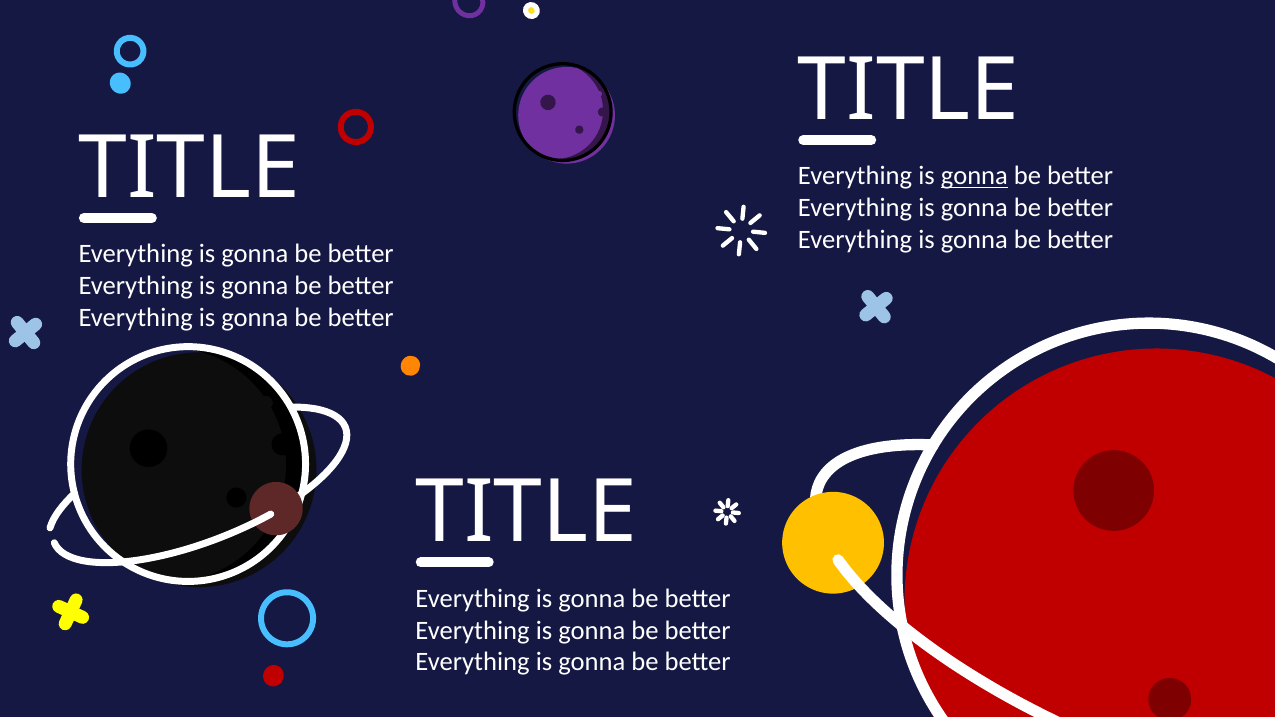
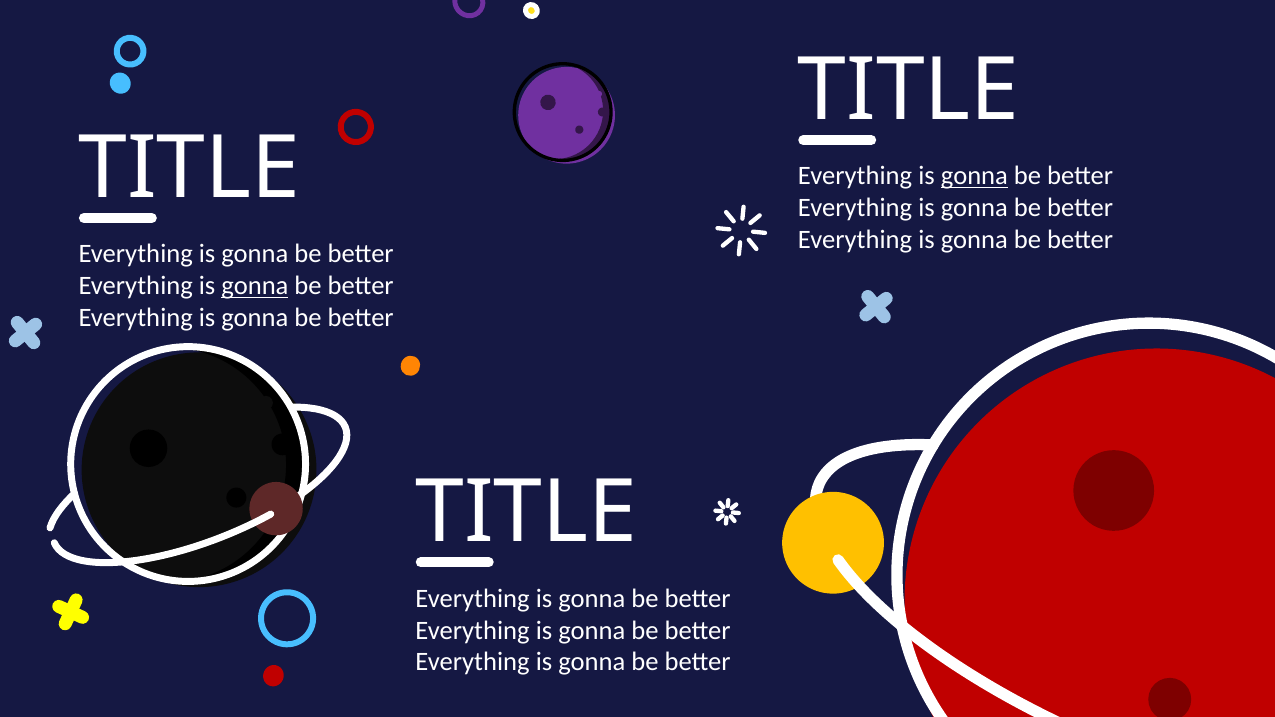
gonna underline: none -> present (255, 286)
